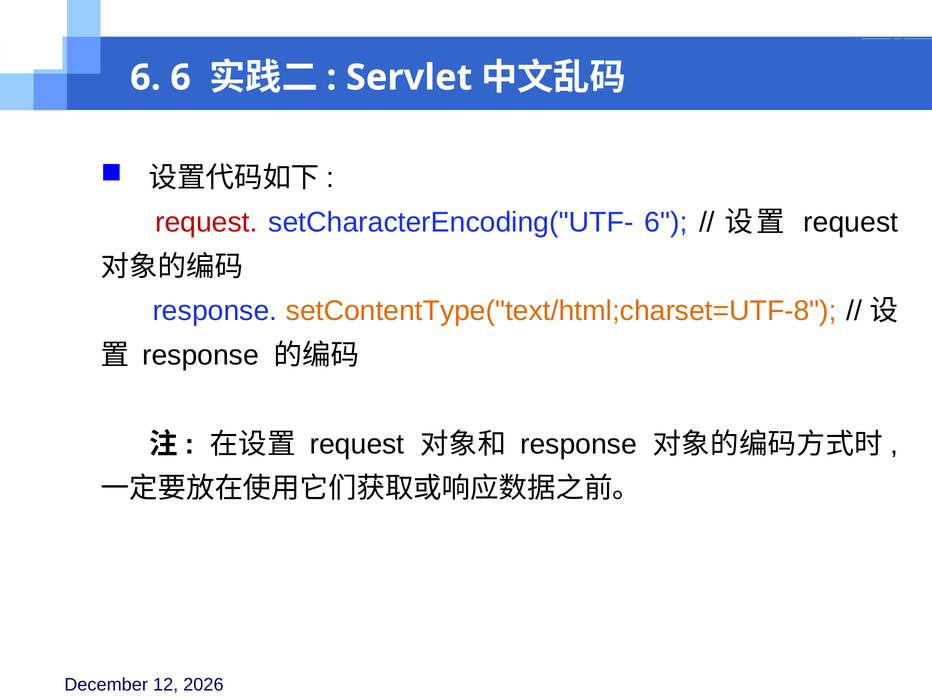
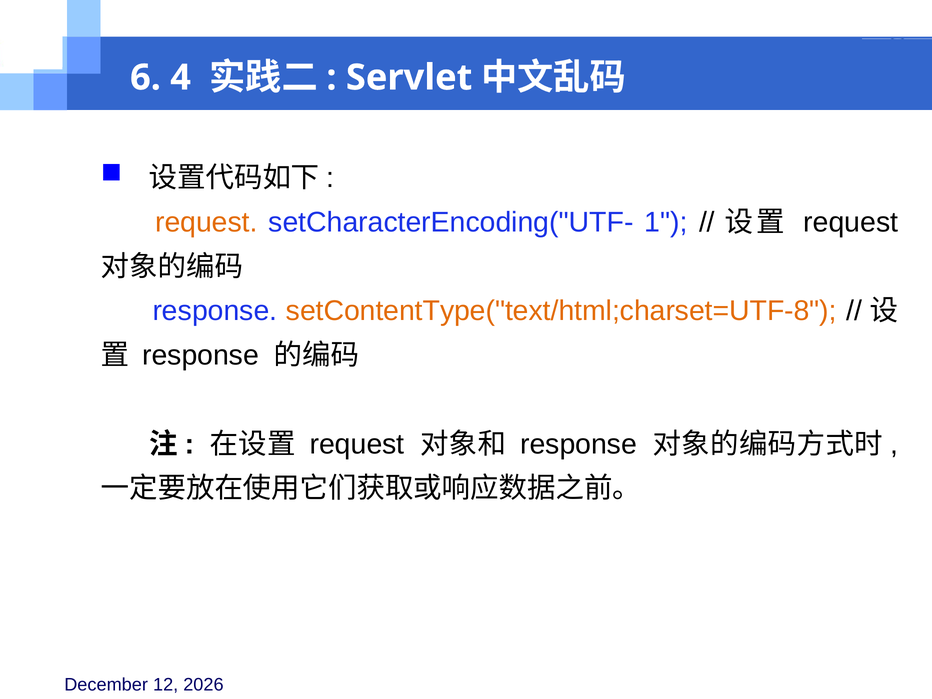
6 6: 6 -> 4 (181, 78)
request colour: red -> orange (206, 222)
setCharacterEncoding("UTF- 6: 6 -> 1 (666, 222)
